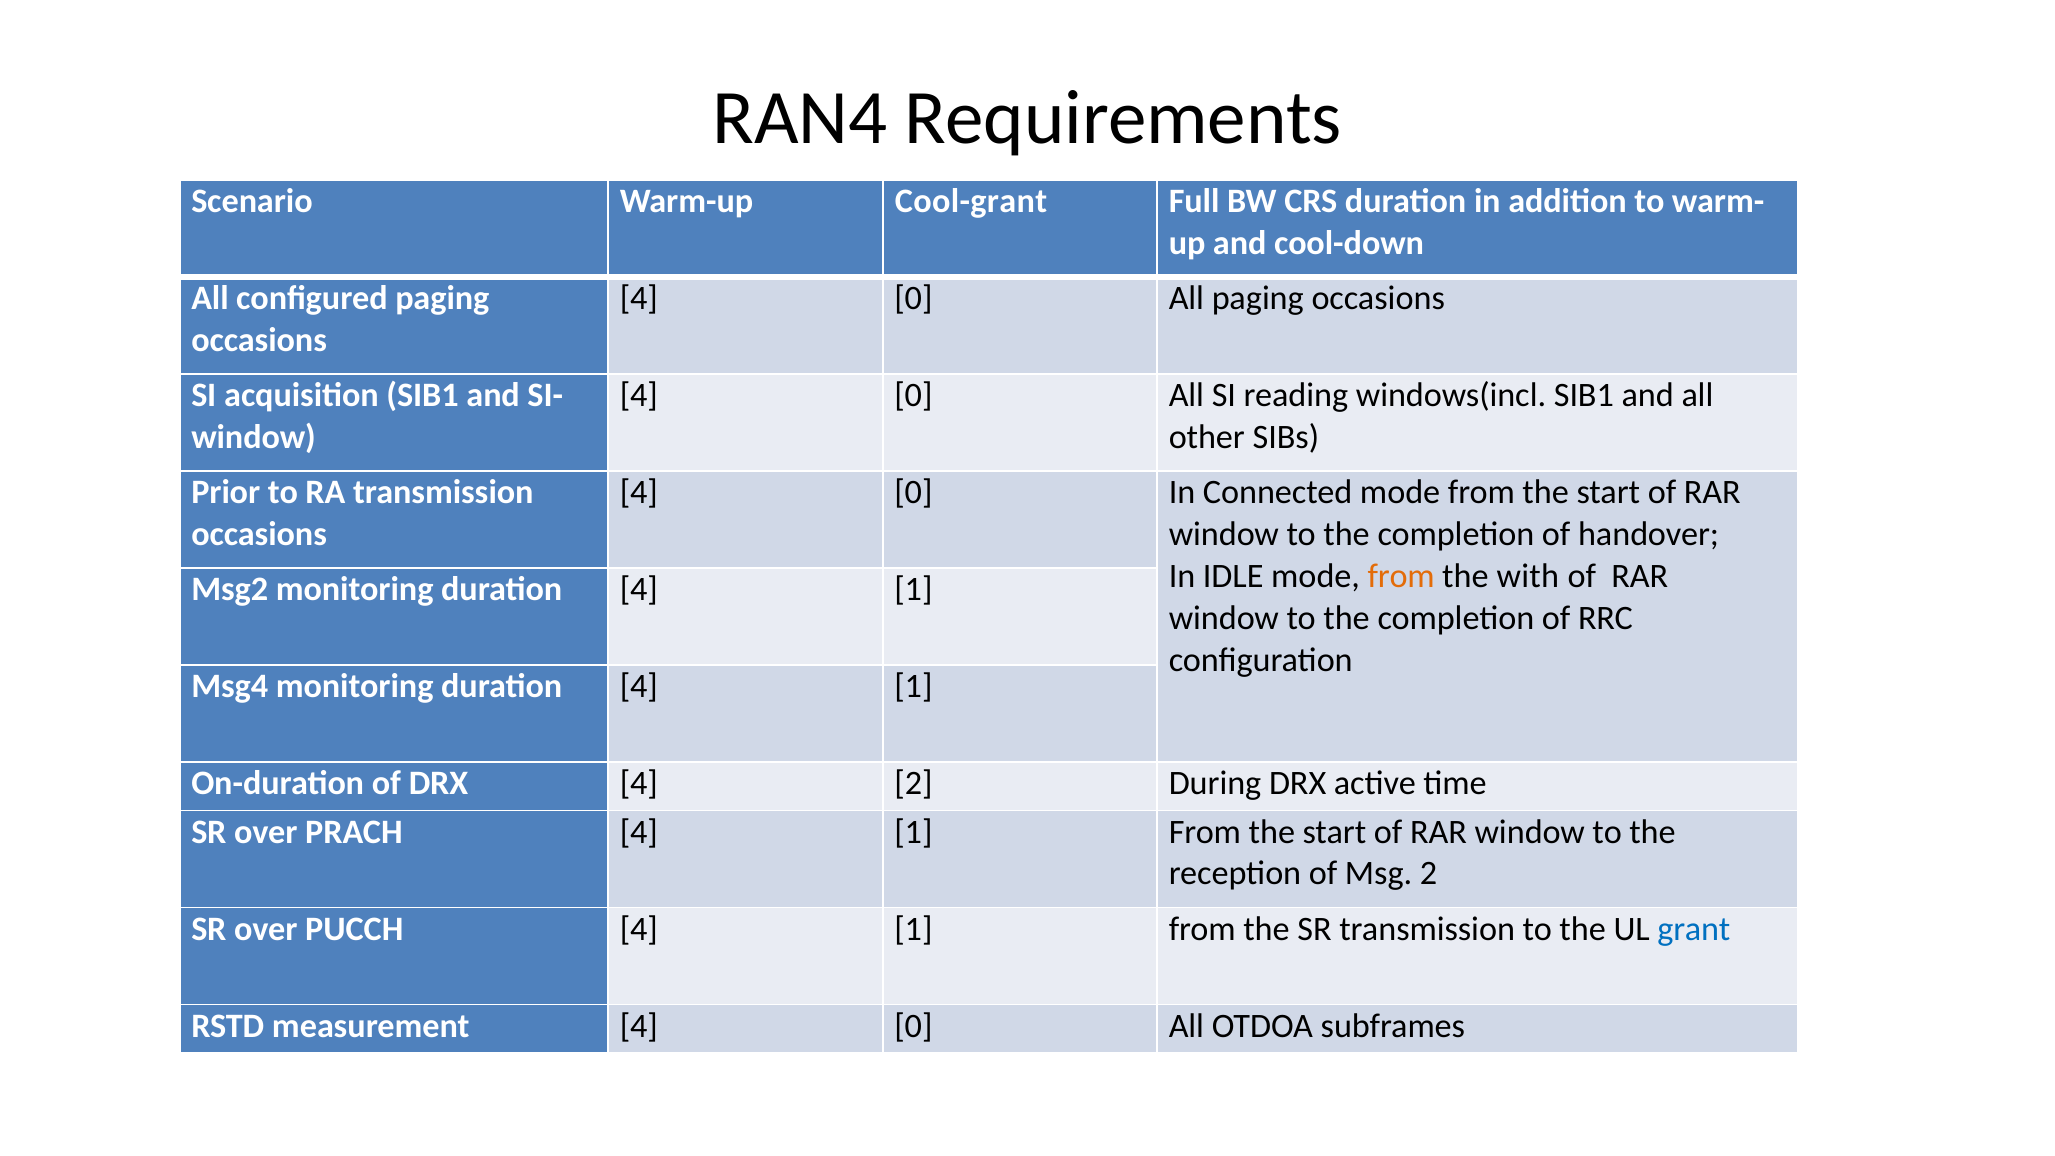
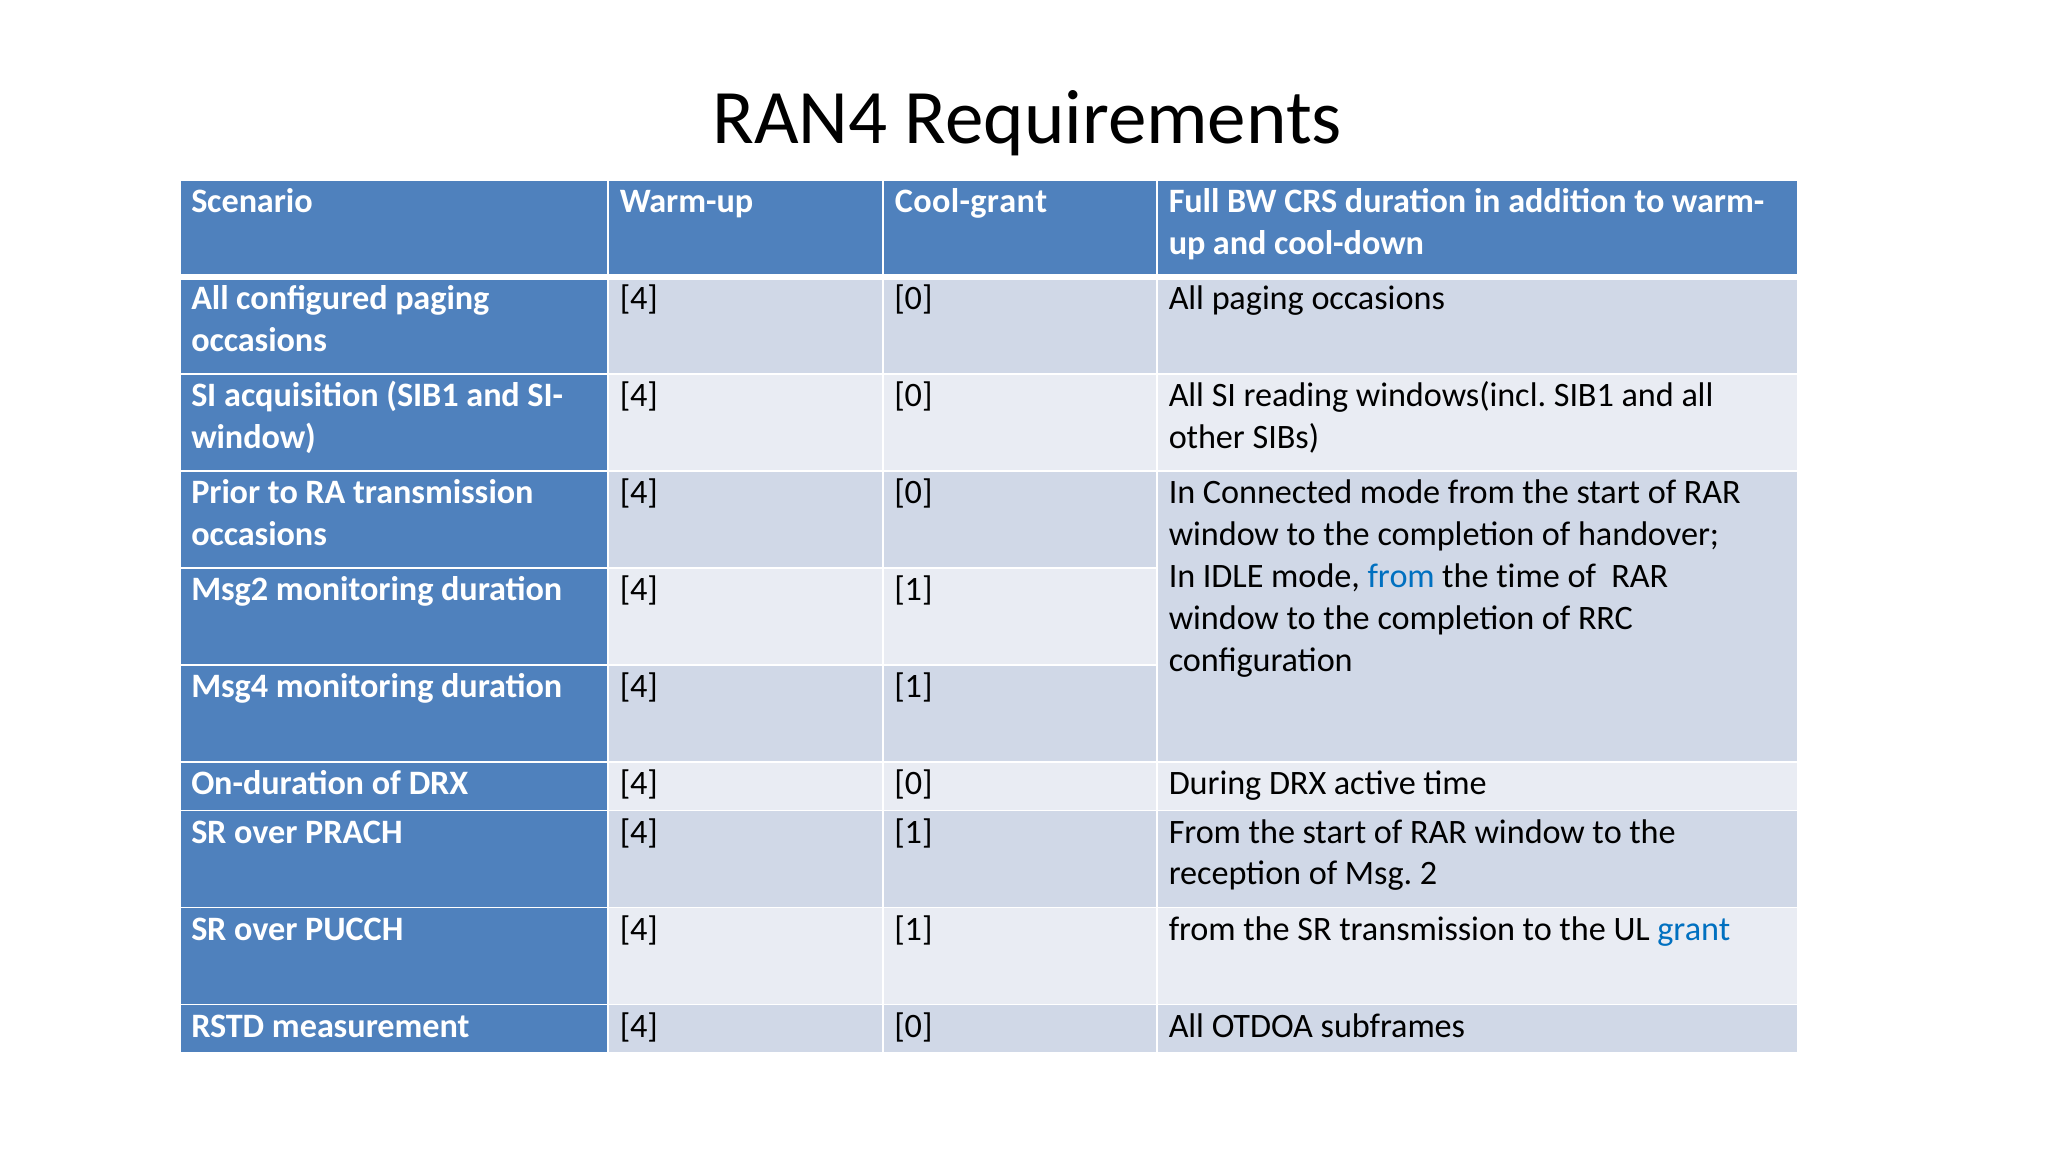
from colour: orange -> blue (1401, 576)
the with: with -> time (1528, 576)
DRX 4 2: 2 -> 0 (913, 783)
